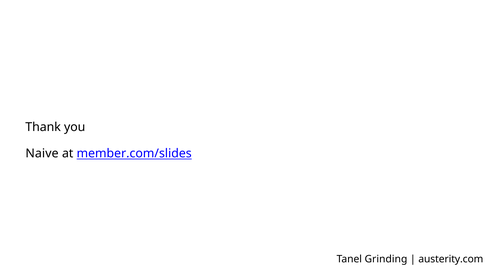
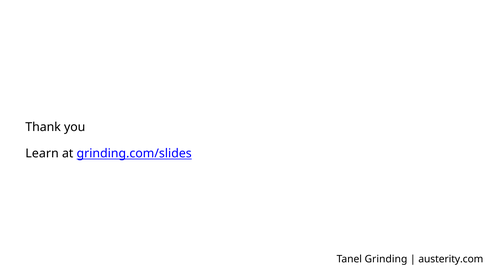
Naive: Naive -> Learn (42, 153)
member.com/slides: member.com/slides -> grinding.com/slides (134, 153)
